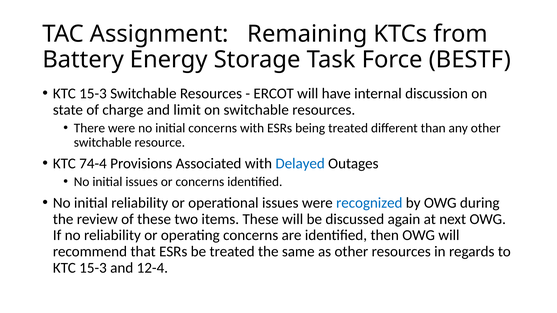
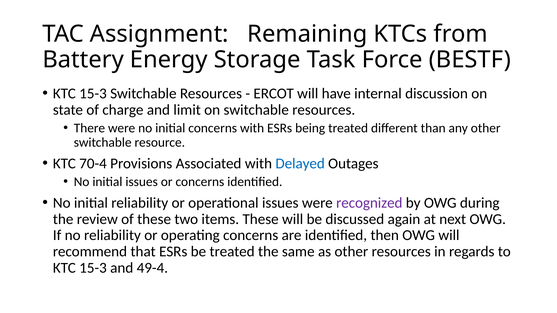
74-4: 74-4 -> 70-4 (93, 164)
recognized colour: blue -> purple (369, 203)
12-4: 12-4 -> 49-4 (152, 268)
